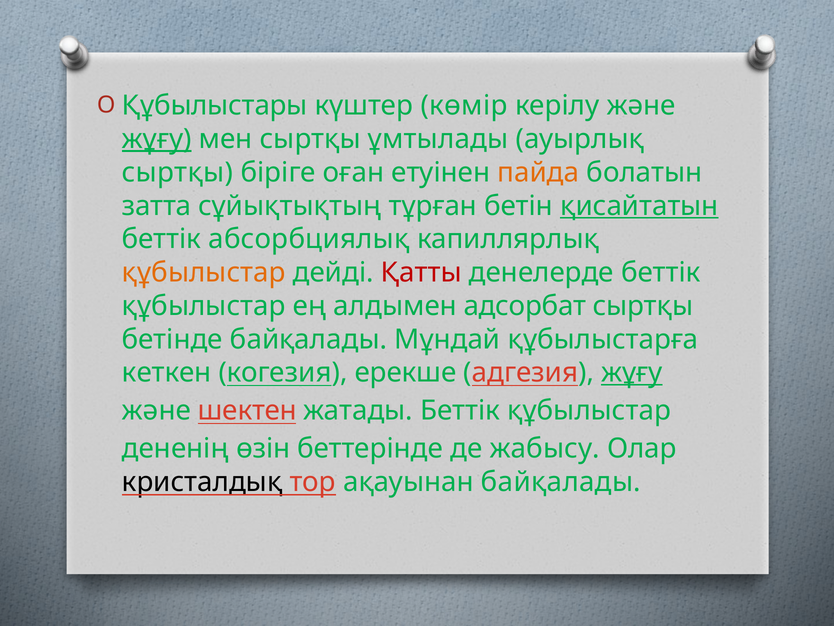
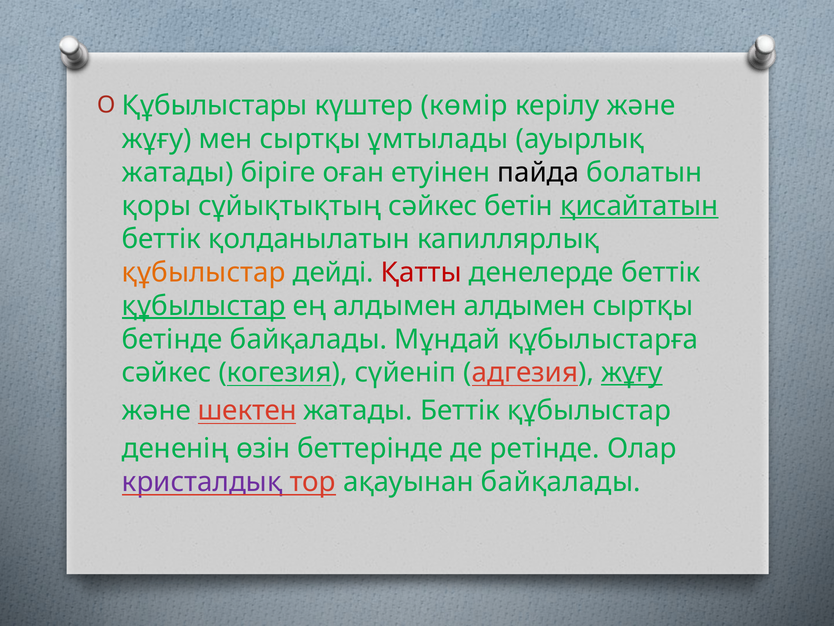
жұғу underline: present -> none (157, 139)
сыртқы: сыртқы -> жатады (178, 172)
пайда colour: orange -> black (538, 172)
затта: затта -> қоры (157, 206)
сұйықтықтың тұрған: тұрған -> сәйкес (433, 206)
абсорбциялық: абсорбциялық -> қолданылатын (309, 239)
құбылыстар underline: none -> present (204, 306)
алдымен адсорбат: адсорбат -> алдымен (525, 306)
кеткен: кеткен -> сәйкес (167, 372)
ерекше: ерекше -> сүйеніп (405, 372)
жабысу: жабысу -> ретінде (545, 448)
кристалдық colour: black -> purple (202, 482)
